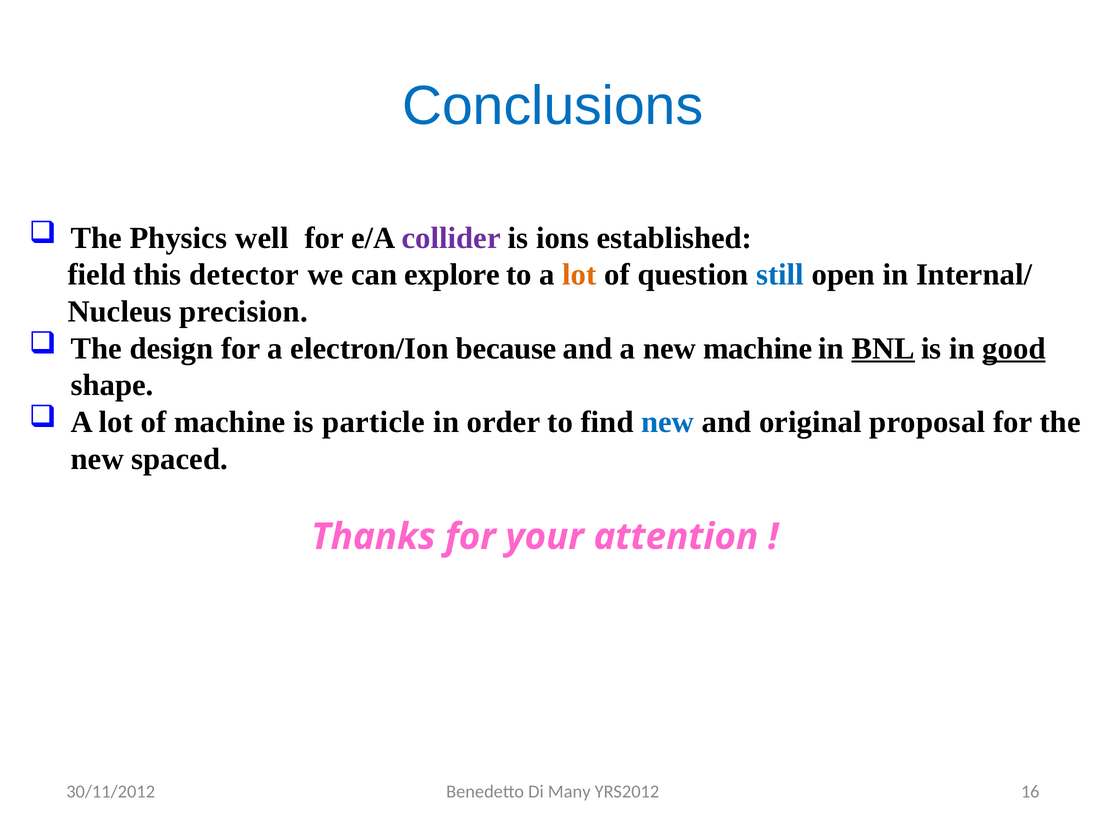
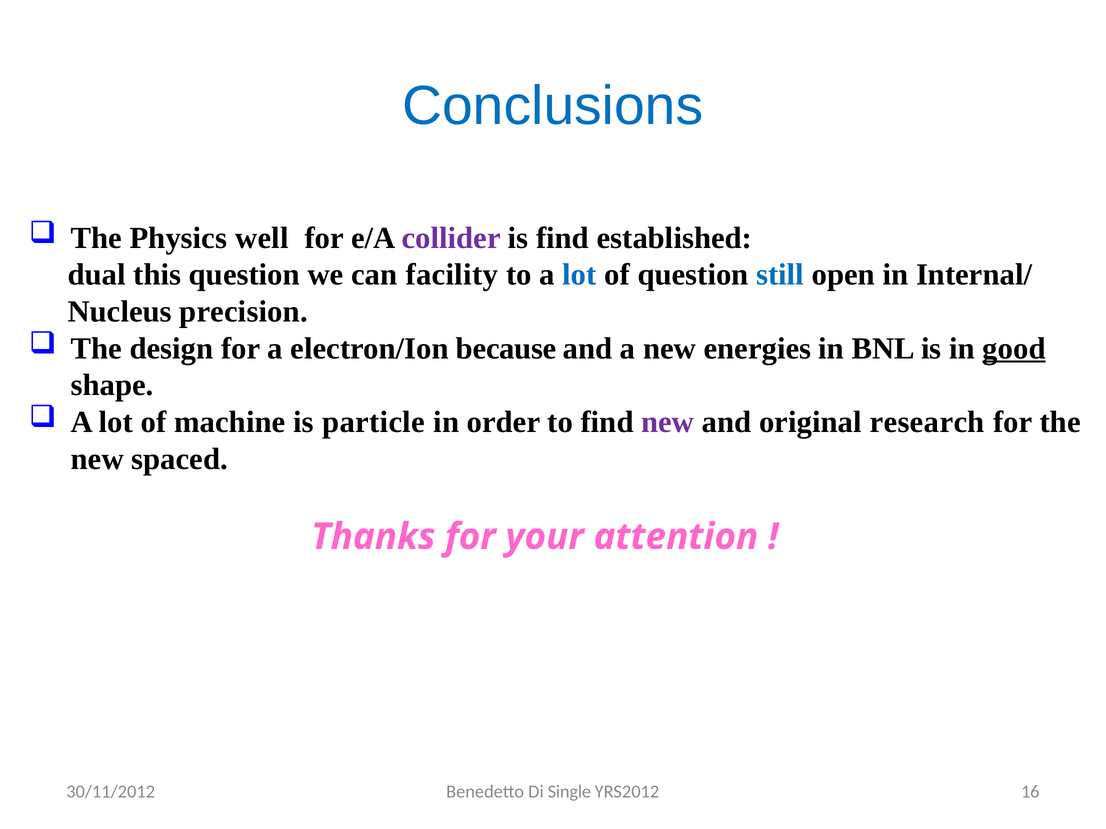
is ions: ions -> find (562, 238)
field: field -> dual (97, 275)
this detector: detector -> question (244, 275)
explore: explore -> facility (452, 275)
lot colour: orange -> blue (580, 275)
new machine: machine -> energies (757, 349)
BNL underline: present -> none (883, 349)
new colour: blue -> purple (668, 422)
proposal: proposal -> research (927, 422)
Many: Many -> Single (569, 792)
